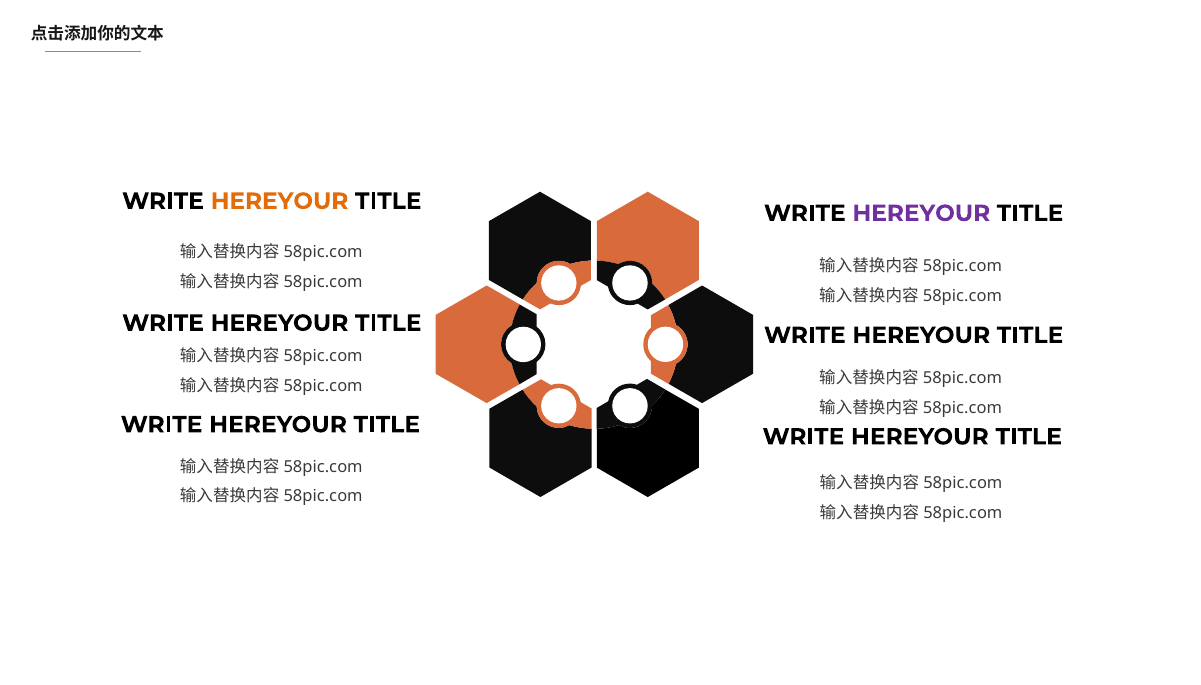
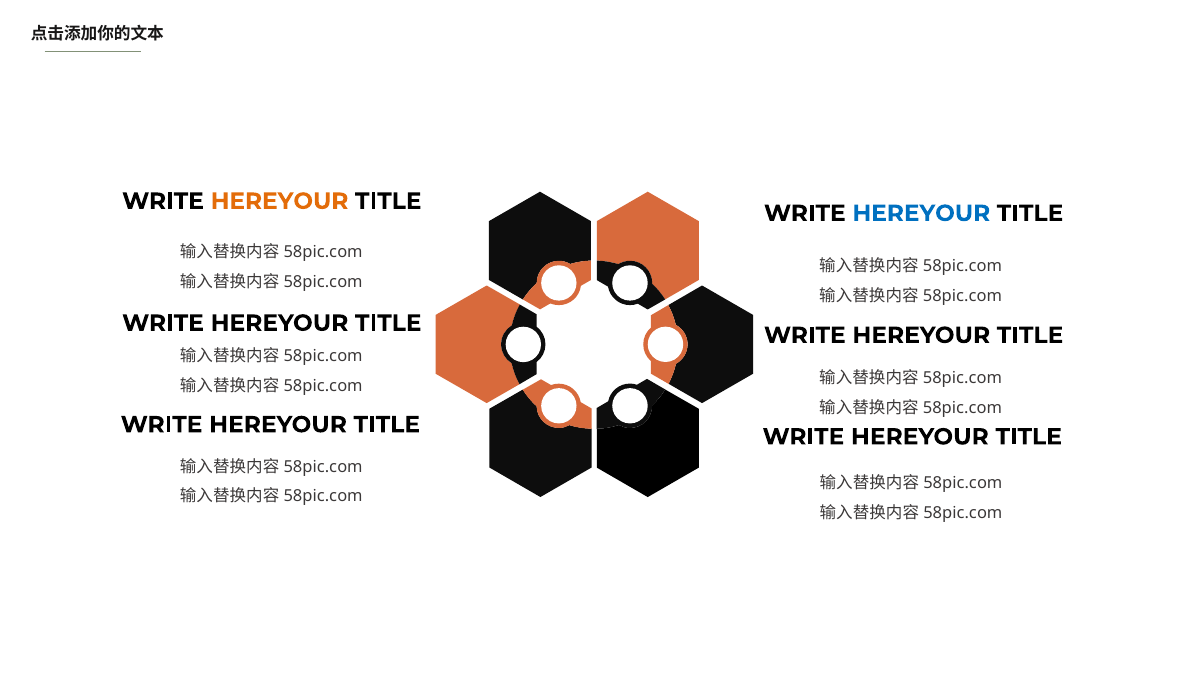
HEREYOUR colour: purple -> blue (921, 213)
